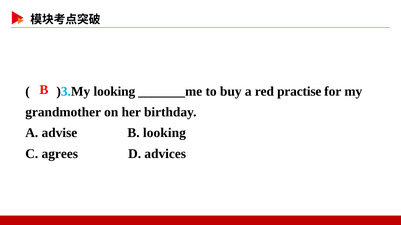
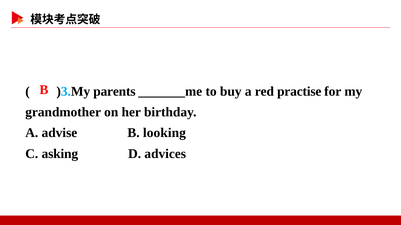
)3.My looking: looking -> parents (114, 92)
agrees: agrees -> asking (60, 154)
